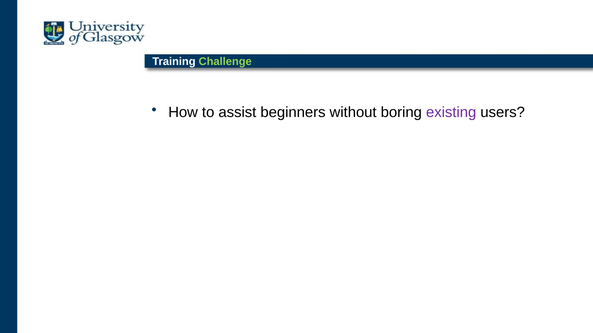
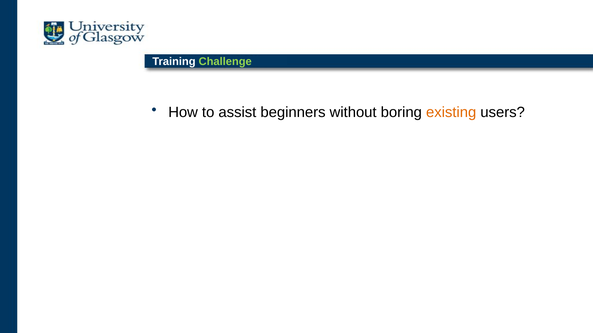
existing colour: purple -> orange (451, 112)
